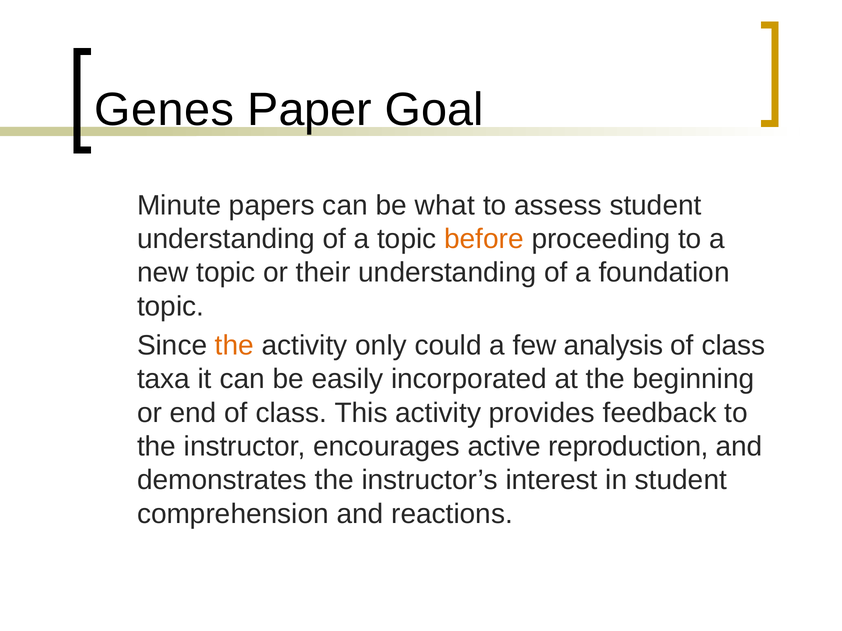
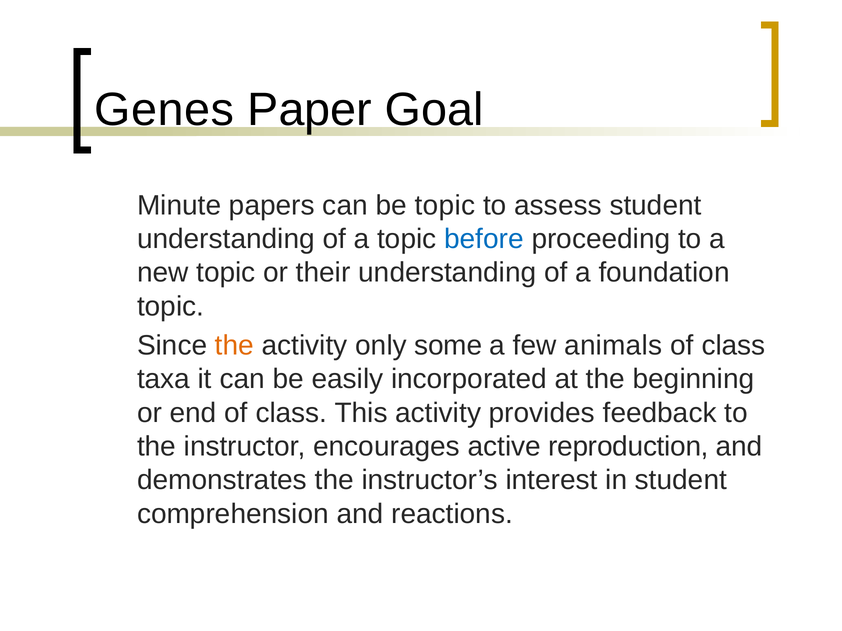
be what: what -> topic (445, 205)
before colour: orange -> blue (484, 239)
could: could -> some (448, 346)
analysis: analysis -> animals (613, 346)
